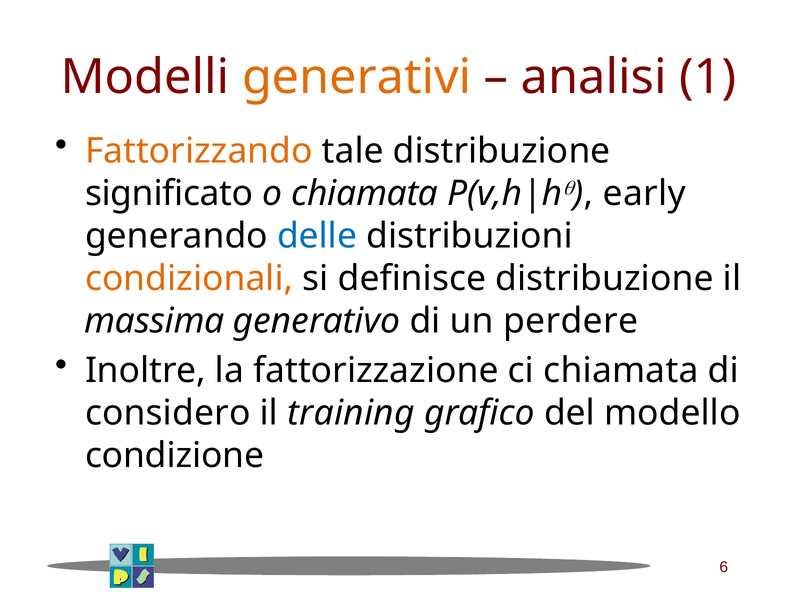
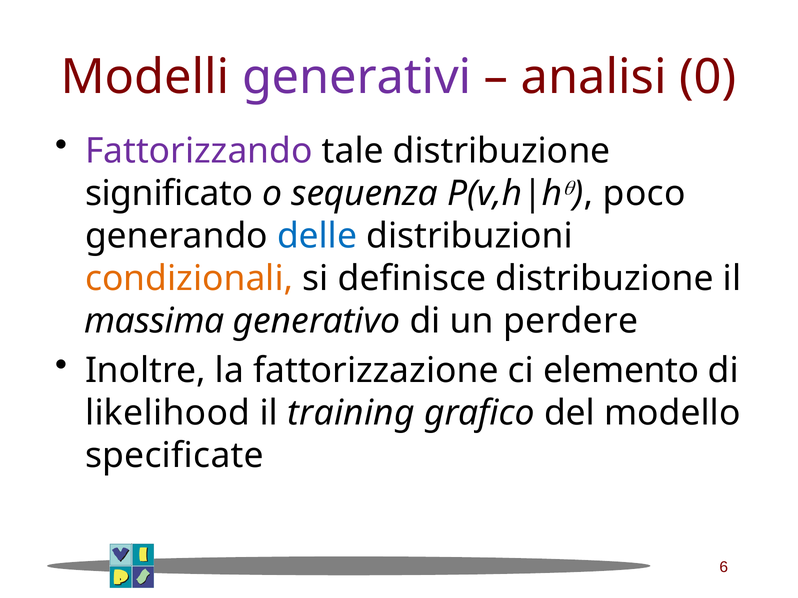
generativi colour: orange -> purple (357, 77)
1: 1 -> 0 (708, 77)
Fattorizzando colour: orange -> purple (199, 151)
o chiamata: chiamata -> sequenza (365, 194)
early: early -> poco (644, 194)
ci chiamata: chiamata -> elemento (621, 371)
considero: considero -> likelihood (168, 414)
condizione: condizione -> specificate (174, 456)
